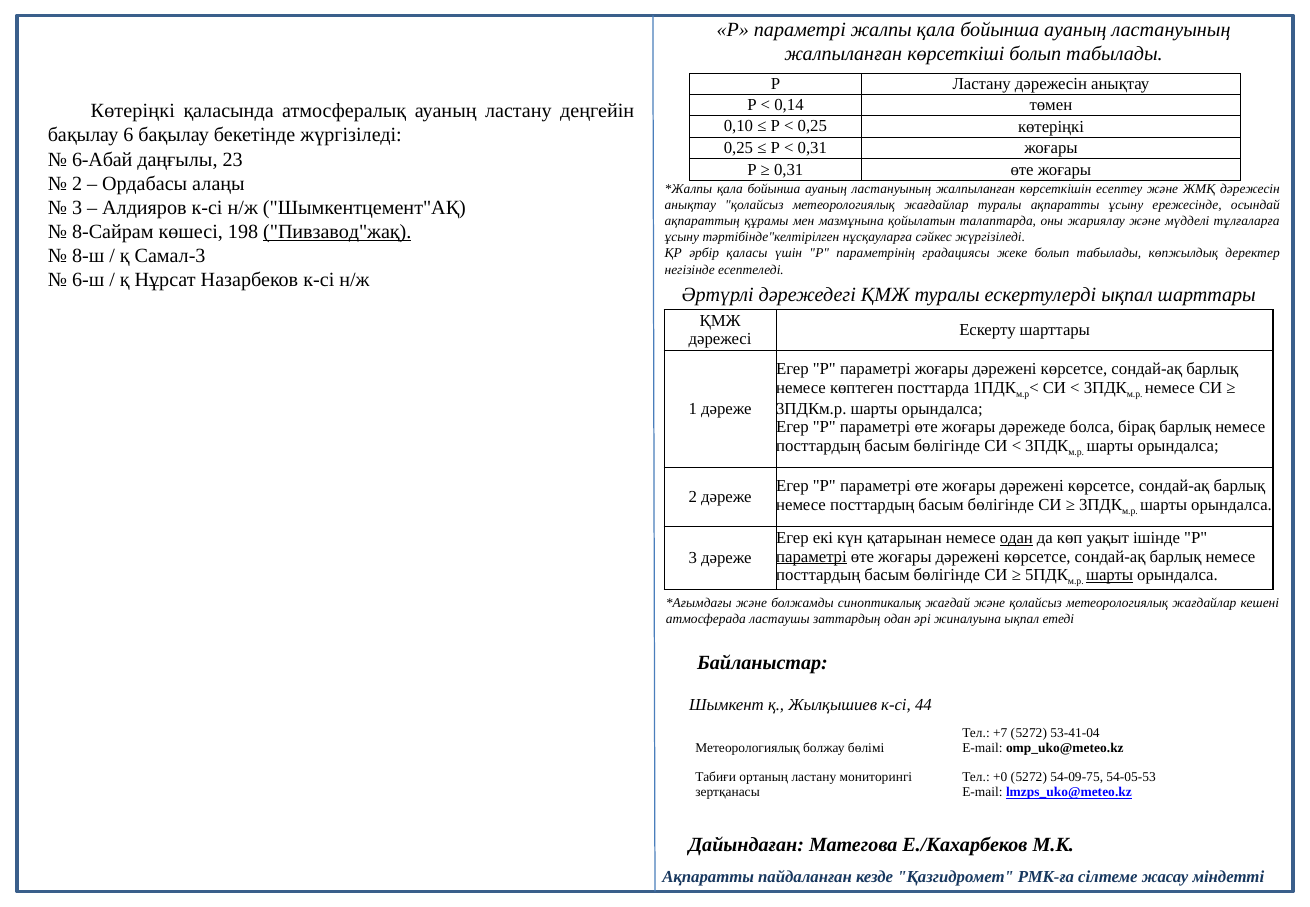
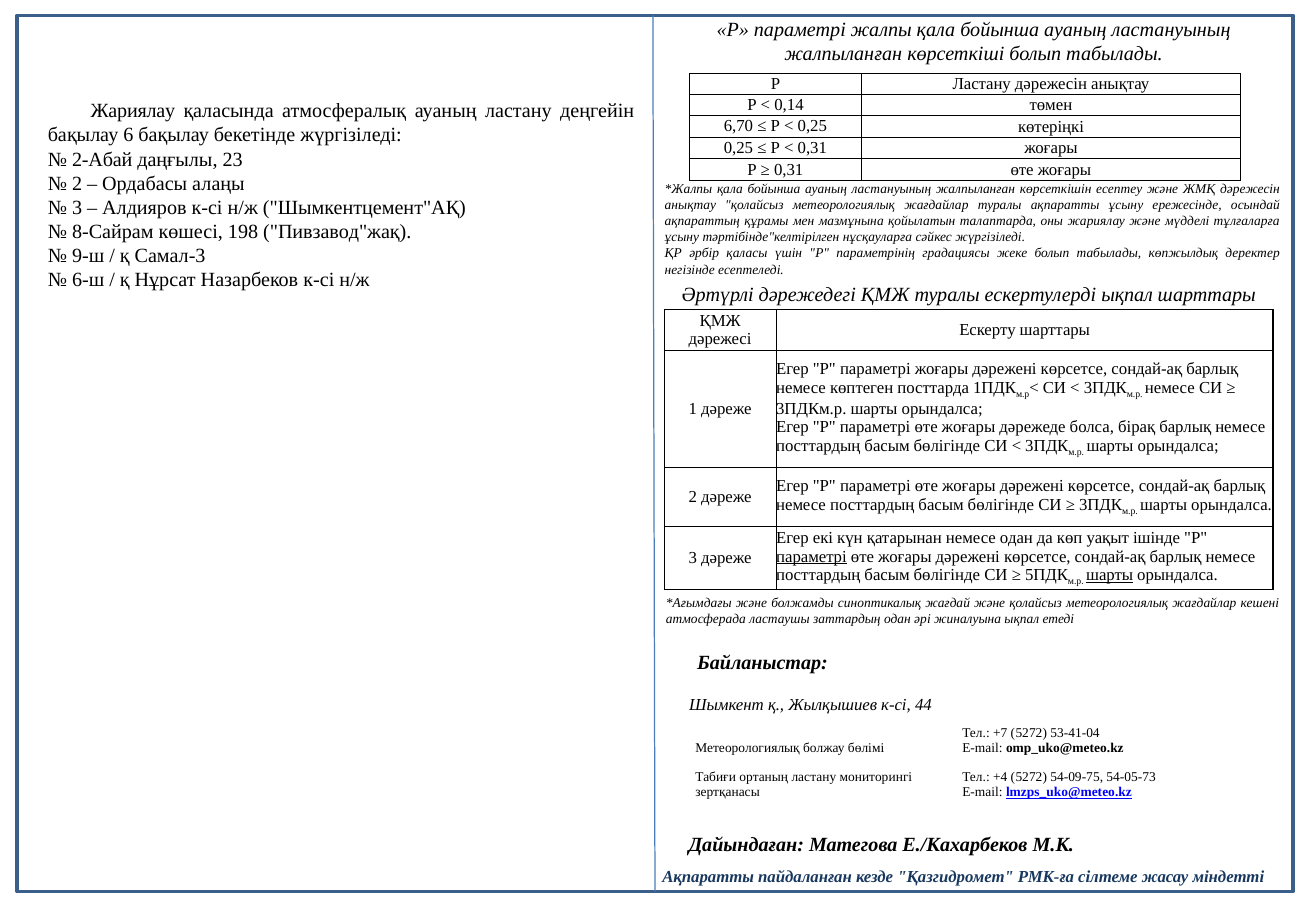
Көтеріңкі: Көтеріңкі -> Жариялау (133, 111)
0,10: 0,10 -> 6,70 (738, 126)
6-Абай: 6-Абай -> 2-Абай (102, 159)
Пивзавод"жақ underline: present -> none (337, 232)
8-ш: 8-ш -> 9-ш (88, 256)
одан underline: present -> none (1016, 538)
+0: +0 -> +4 (1000, 777)
54-05-53: 54-05-53 -> 54-05-73 (1131, 777)
